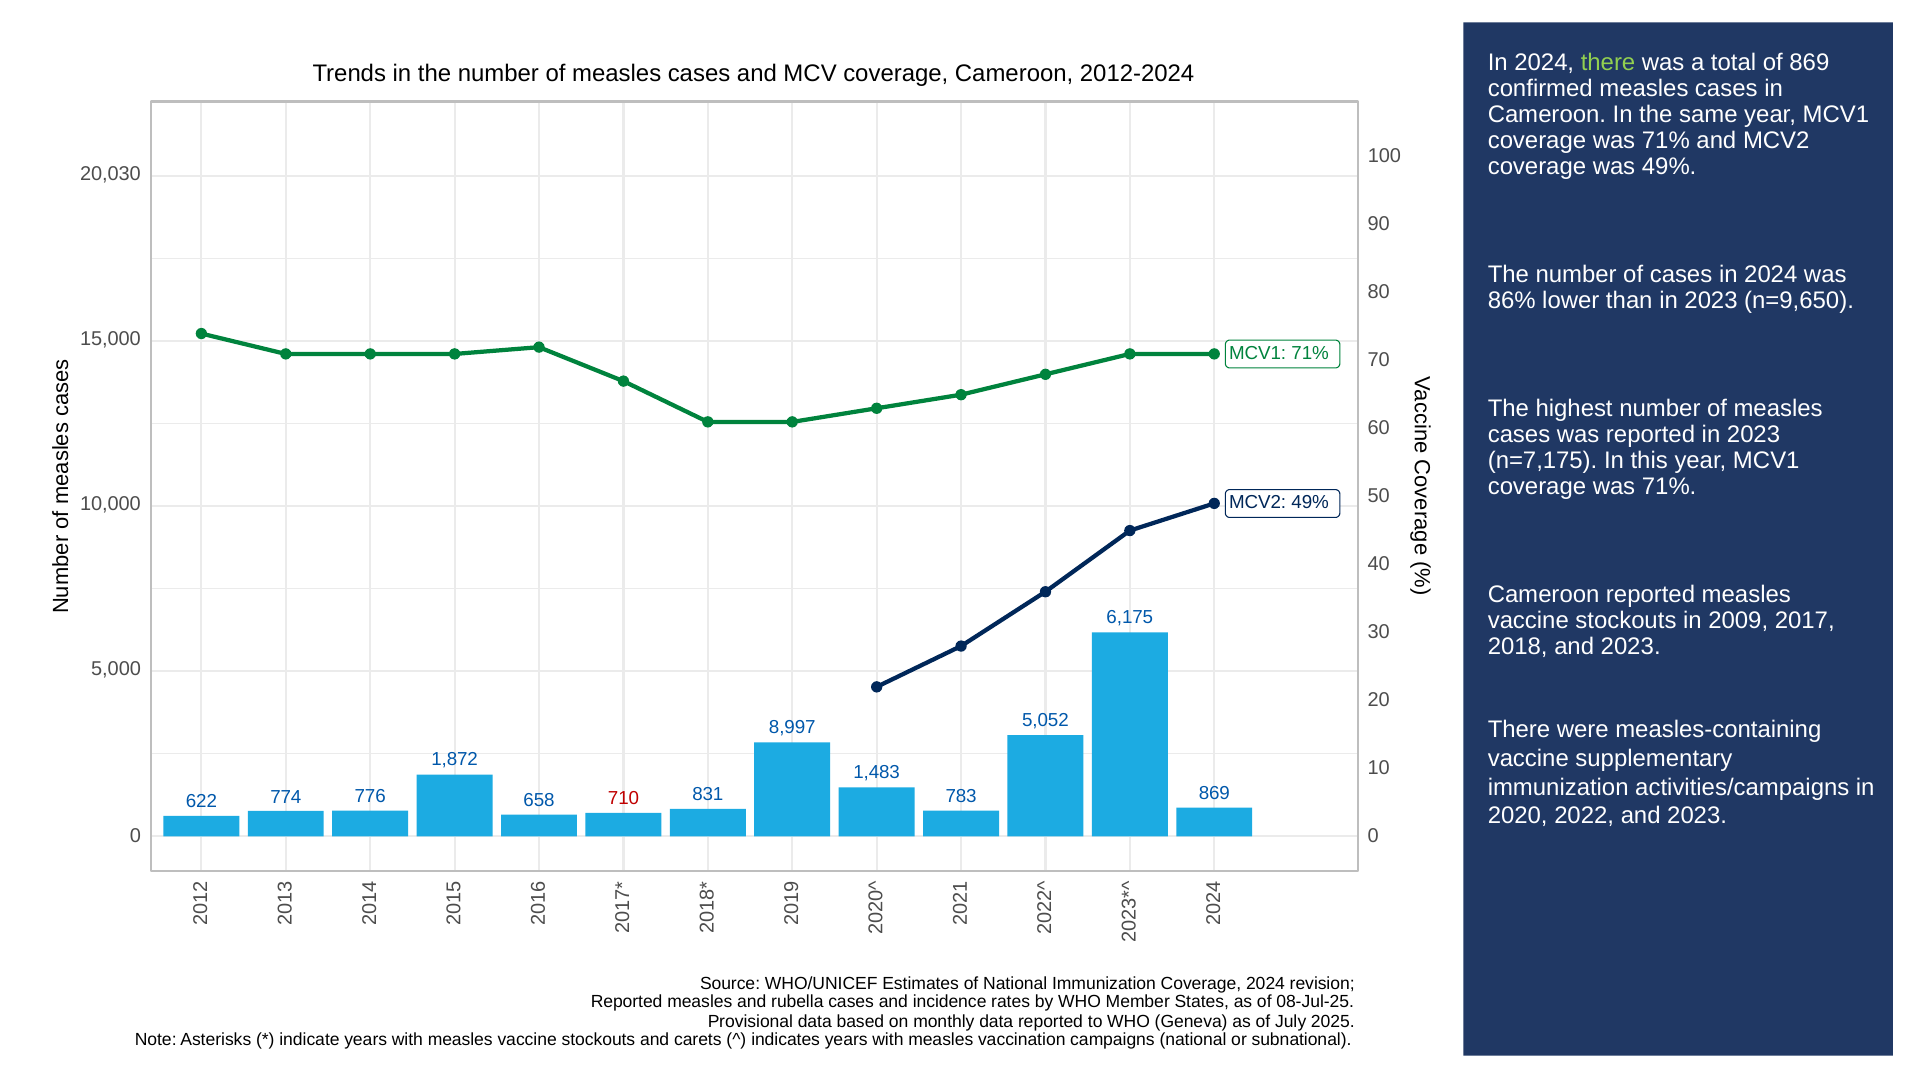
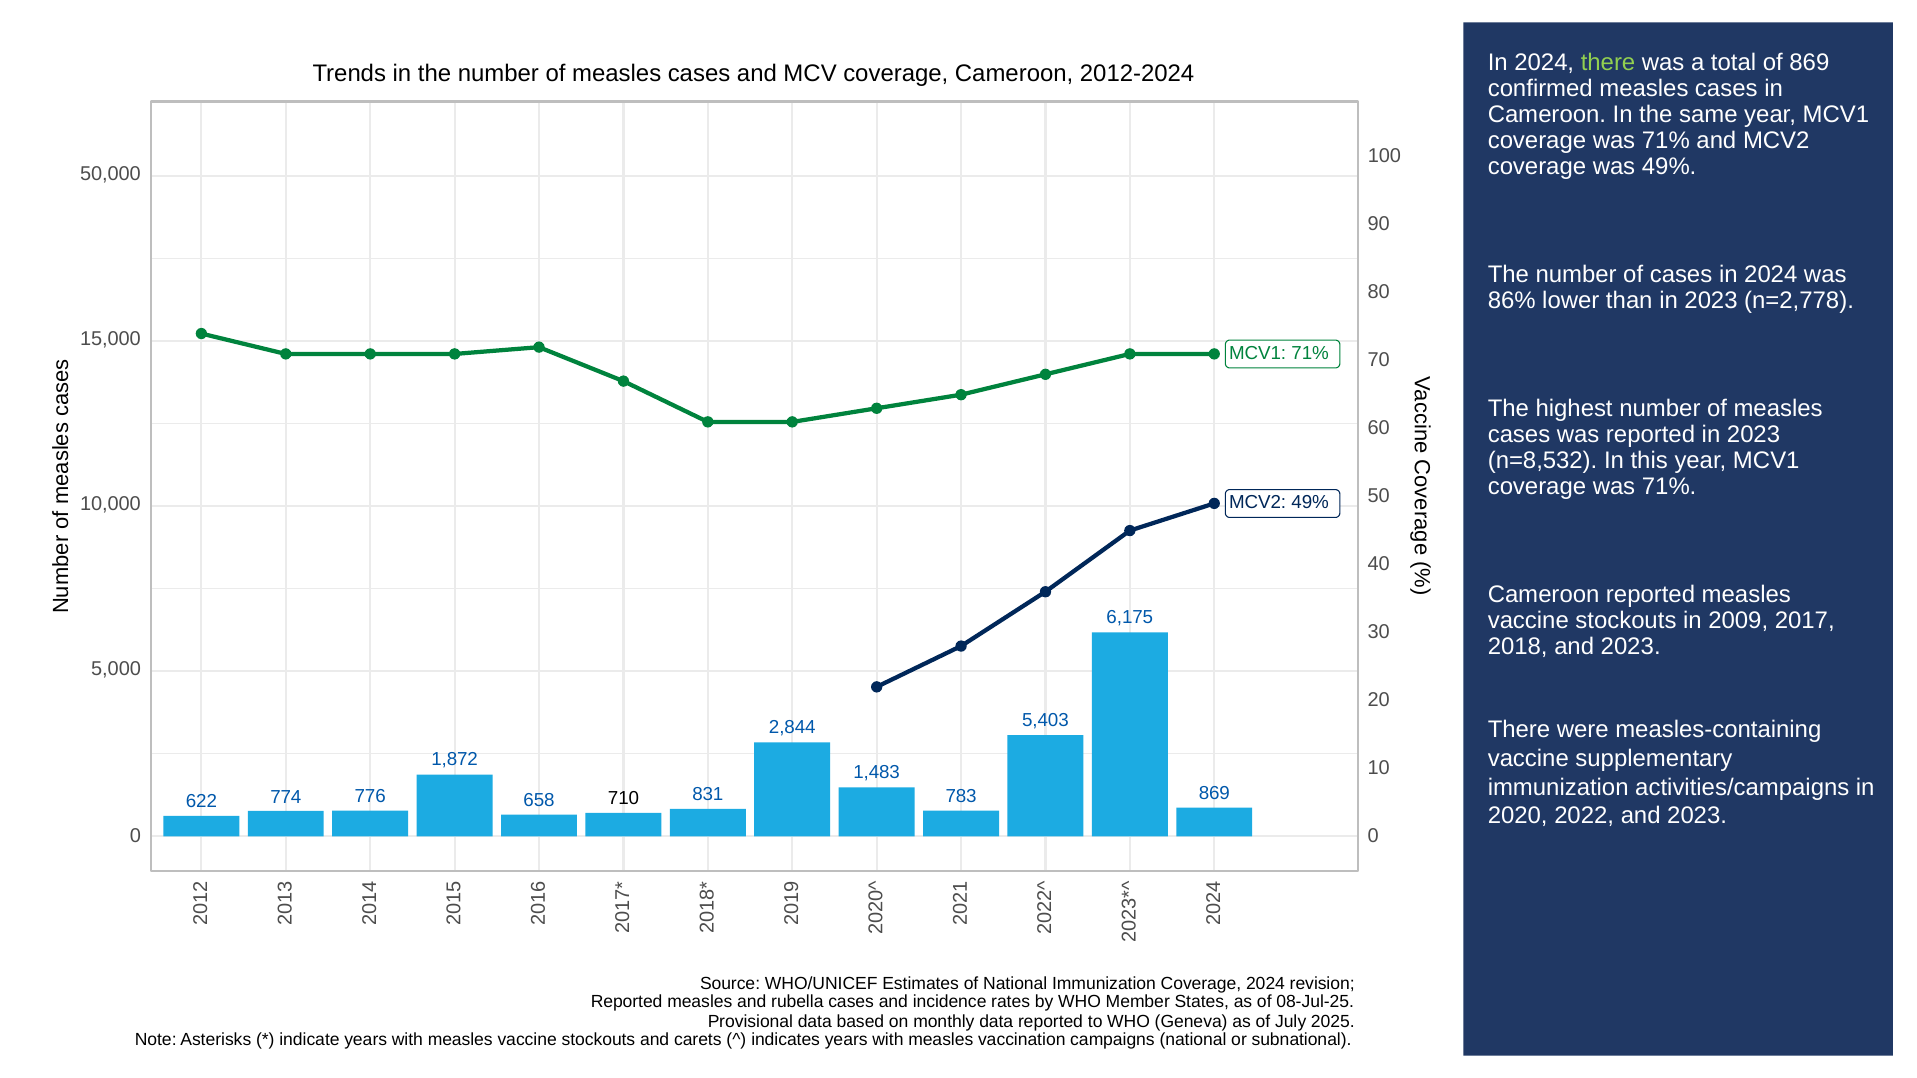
20,030: 20,030 -> 50,000 (110, 174)
n=9,650: n=9,650 -> n=2,778 (1799, 301)
n=7,175: n=7,175 -> n=8,532 (1543, 461)
5,052: 5,052 -> 5,403 (1045, 720)
8,997: 8,997 -> 2,844 (792, 727)
710 colour: red -> black (624, 799)
